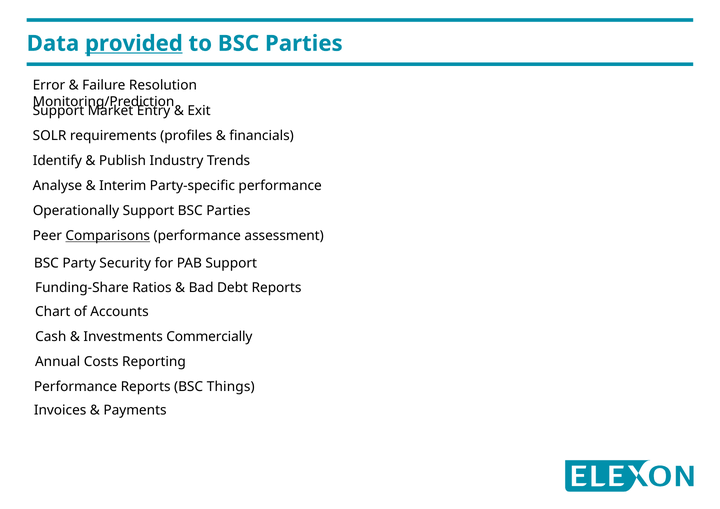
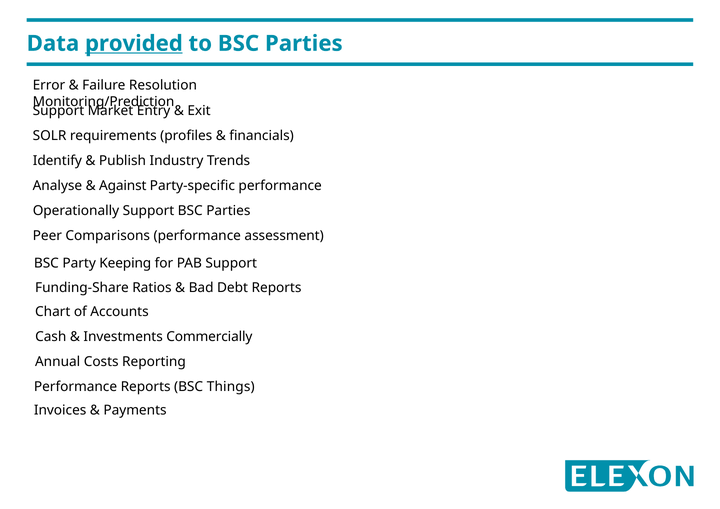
Interim: Interim -> Against (123, 186)
Comparisons underline: present -> none (108, 236)
Security: Security -> Keeping (125, 263)
